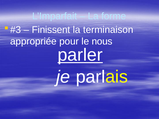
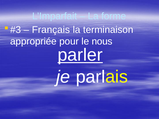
Finissent: Finissent -> Français (51, 30)
